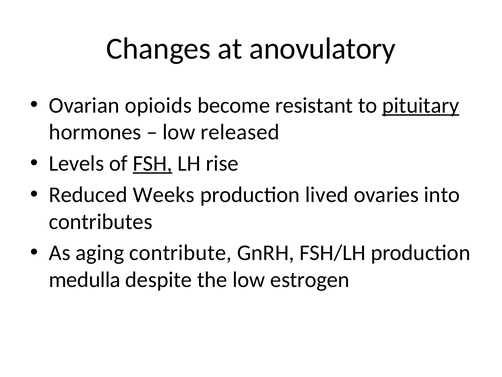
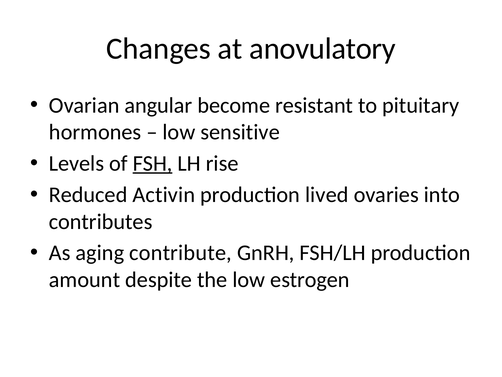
opioids: opioids -> angular (158, 105)
pituitary underline: present -> none (421, 105)
released: released -> sensitive (240, 132)
Weeks: Weeks -> Activin (164, 195)
medulla: medulla -> amount (85, 279)
